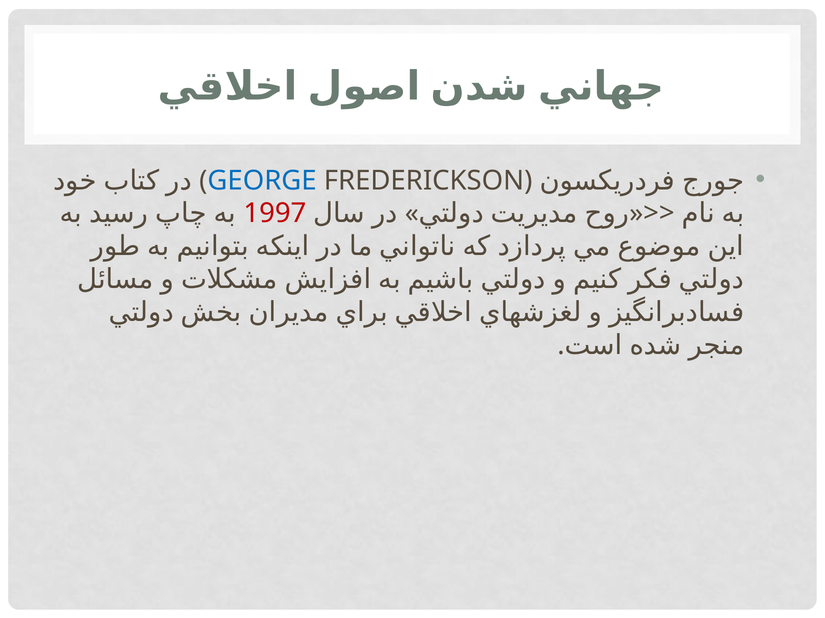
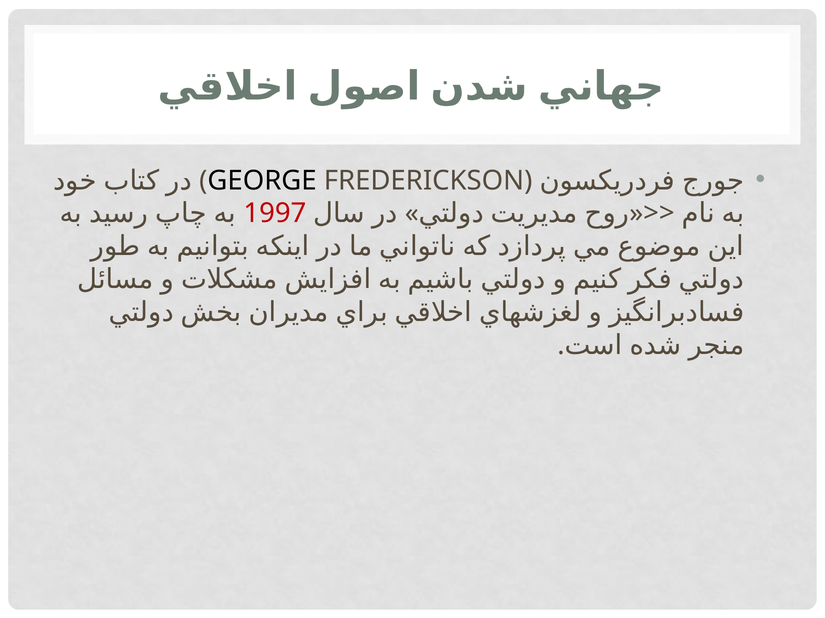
GEORGE colour: blue -> black (262, 181)
